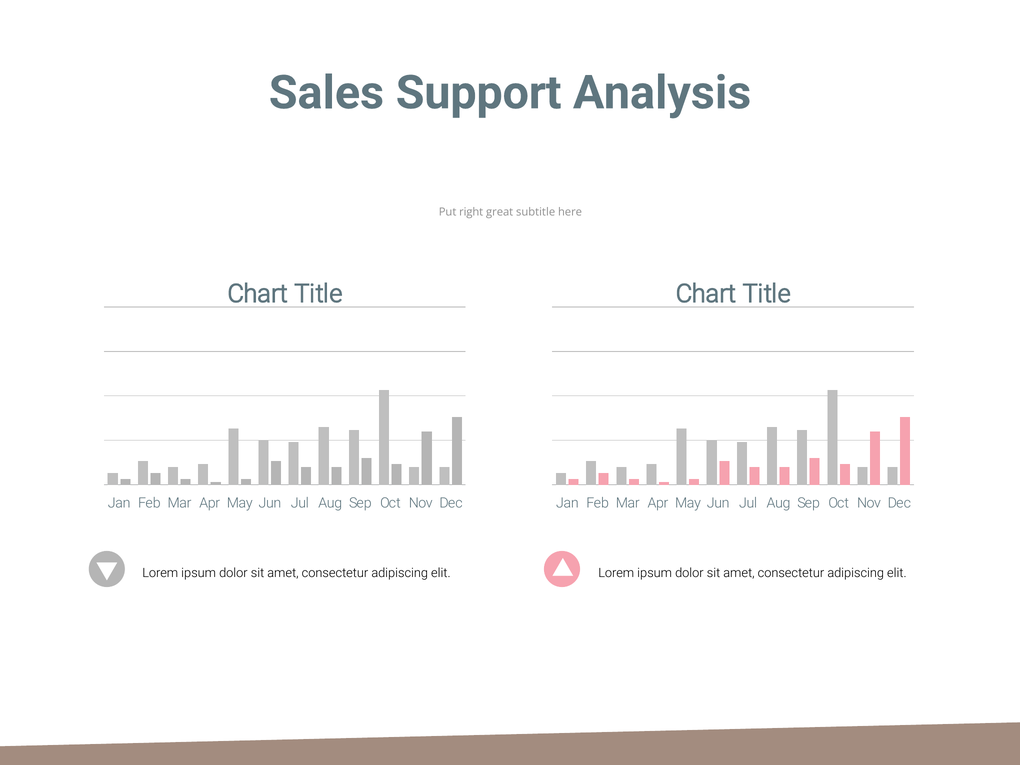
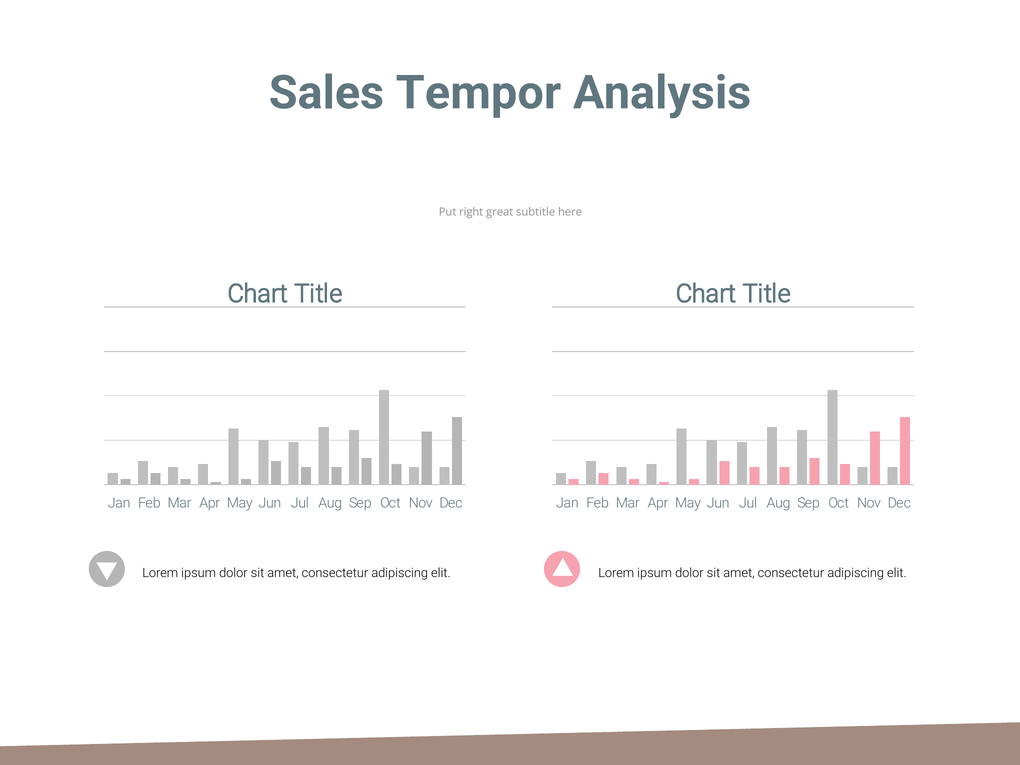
Support: Support -> Tempor (478, 93)
